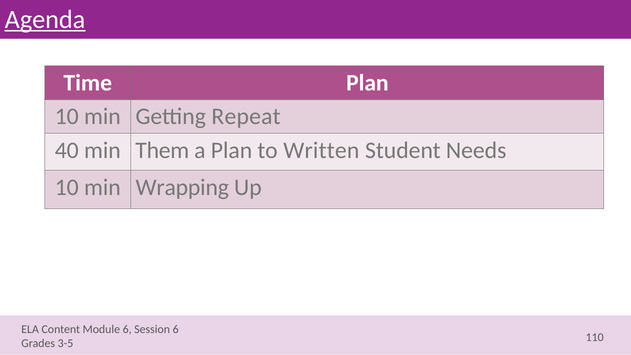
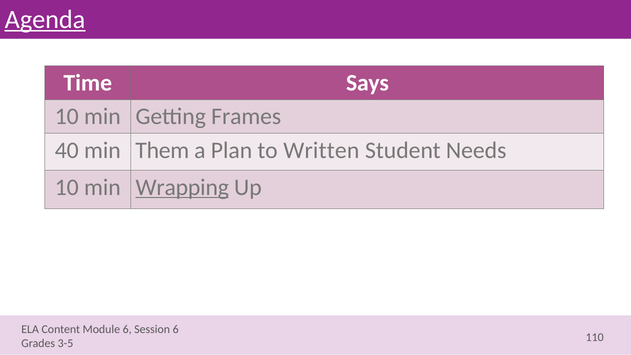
Time Plan: Plan -> Says (367, 83)
Repeat: Repeat -> Frames (246, 117)
Wrapping underline: none -> present (182, 187)
